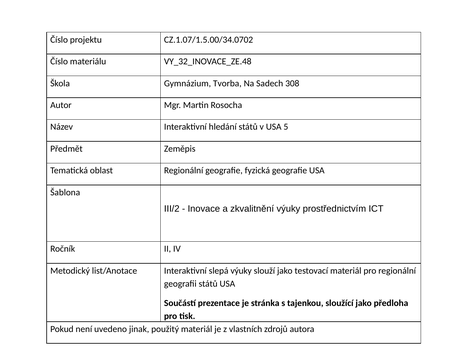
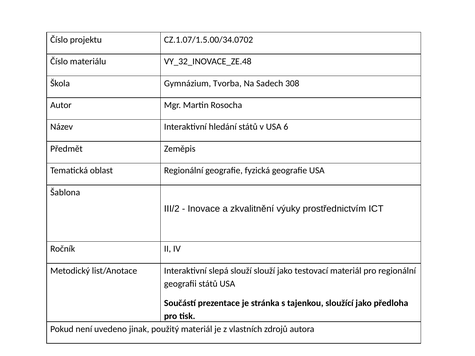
5: 5 -> 6 (286, 127)
slepá výuky: výuky -> slouží (241, 271)
